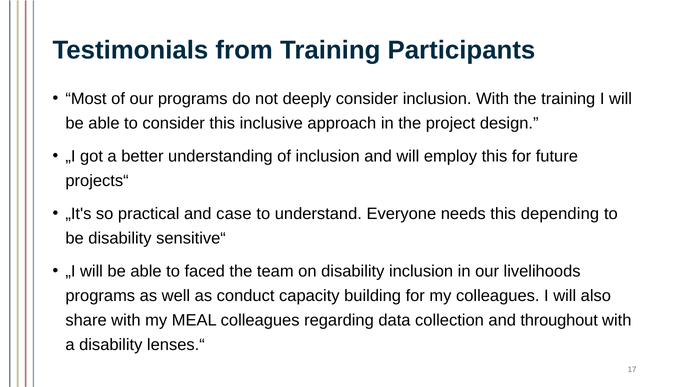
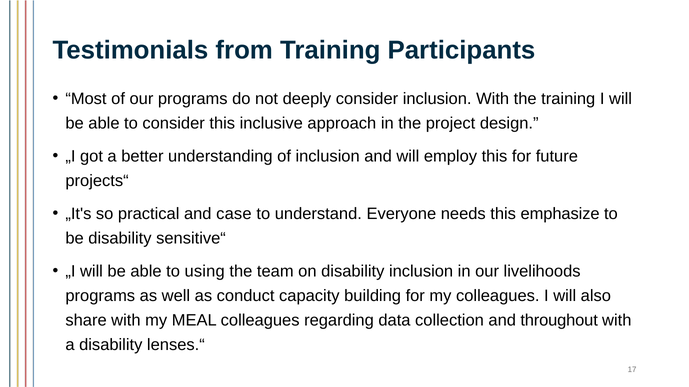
depending: depending -> emphasize (560, 214)
faced: faced -> using (205, 272)
